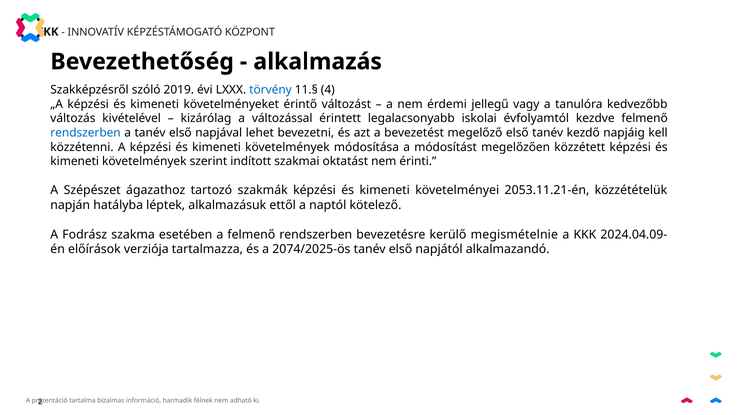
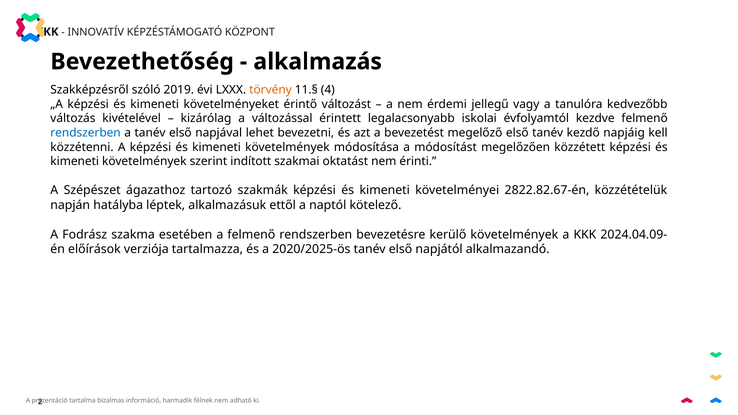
törvény colour: blue -> orange (271, 90)
2053.11.21-én: 2053.11.21-én -> 2822.82.67-én (547, 190)
kerülő megismételnie: megismételnie -> követelmények (514, 235)
2074/2025-ös: 2074/2025-ös -> 2020/2025-ös (311, 249)
